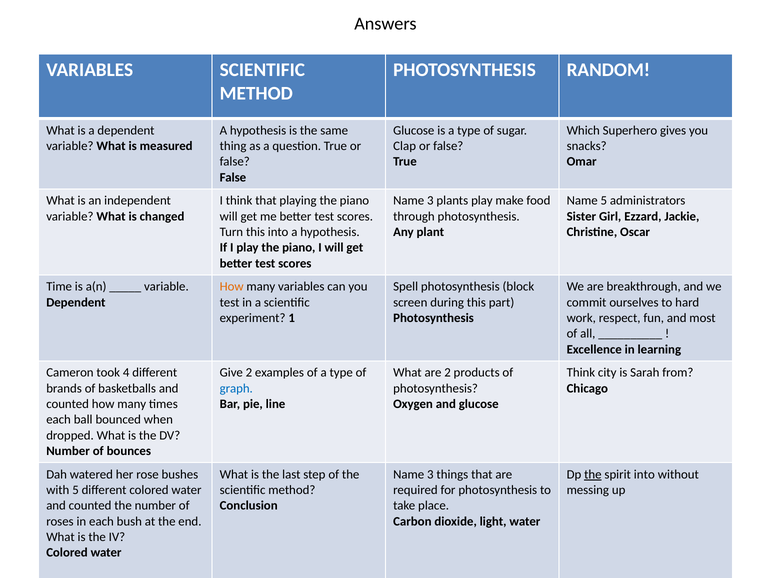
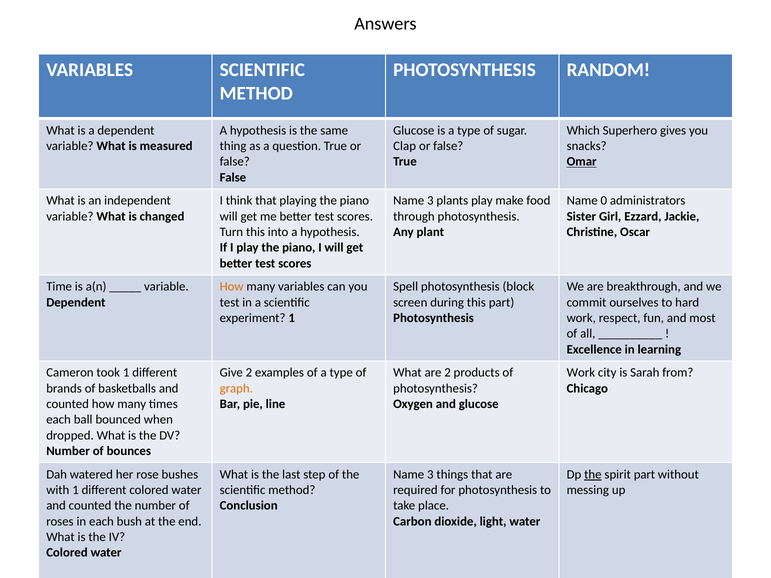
Omar underline: none -> present (582, 162)
Name 5: 5 -> 0 (604, 201)
took 4: 4 -> 1 (126, 373)
Think: Think -> Work (581, 373)
graph colour: blue -> orange (236, 389)
spirit into: into -> part (644, 475)
with 5: 5 -> 1 (76, 490)
